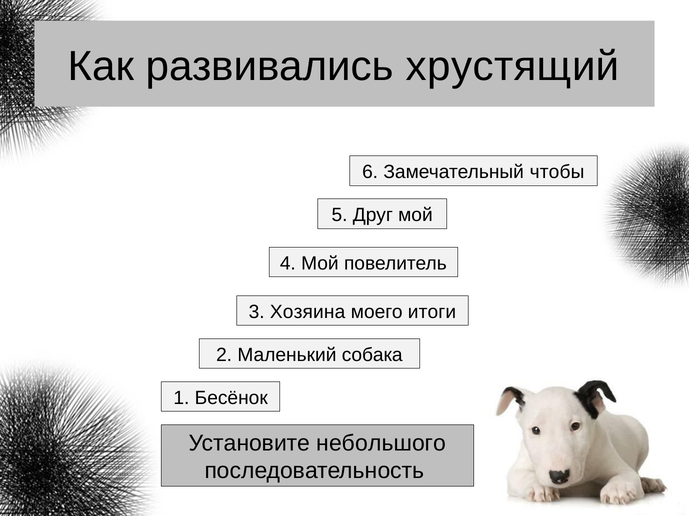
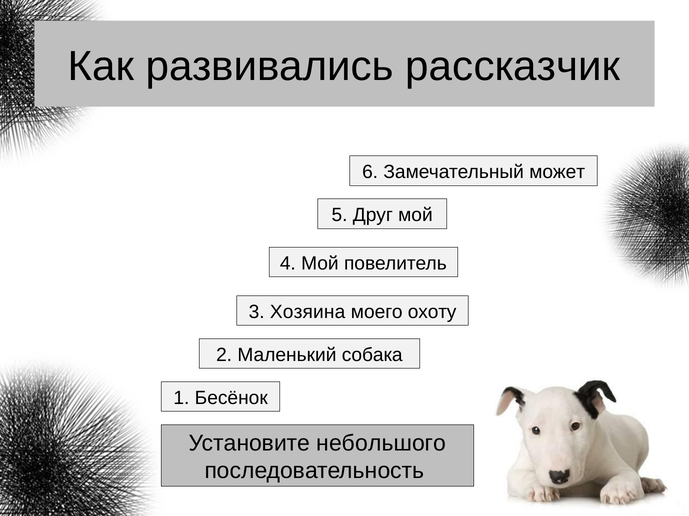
хрустящий: хрустящий -> рассказчик (513, 67)
чтобы: чтобы -> может (557, 172)
итоги: итоги -> охоту (432, 312)
